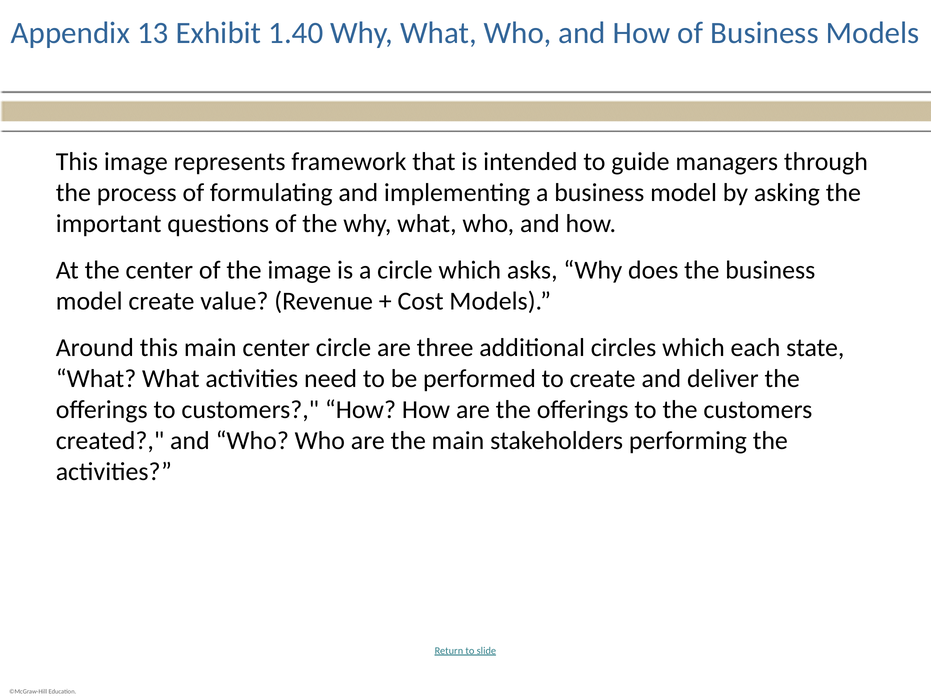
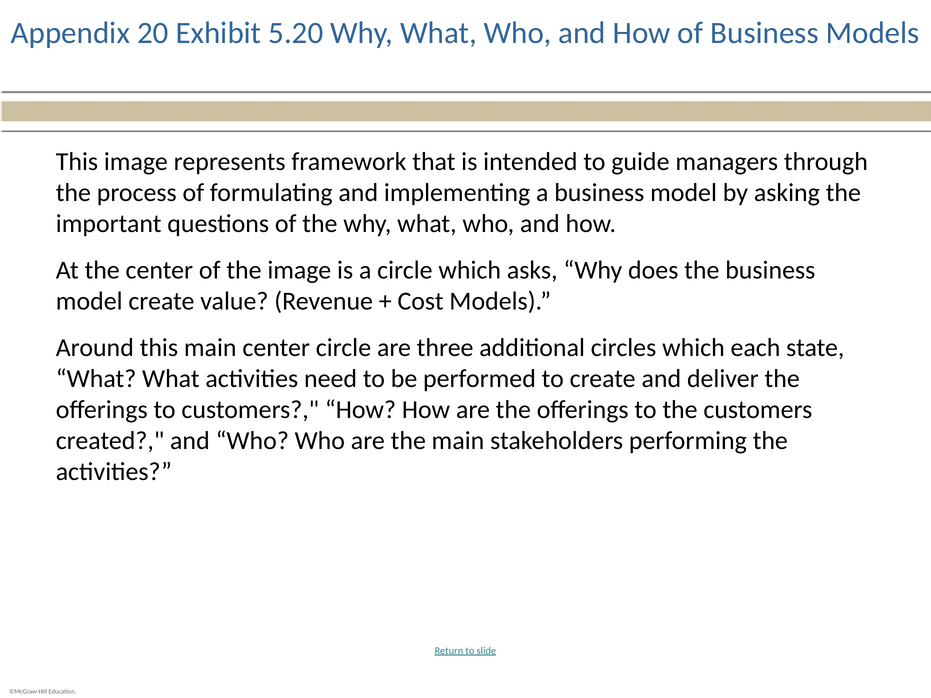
13: 13 -> 20 (153, 33)
1.40: 1.40 -> 5.20 (296, 33)
